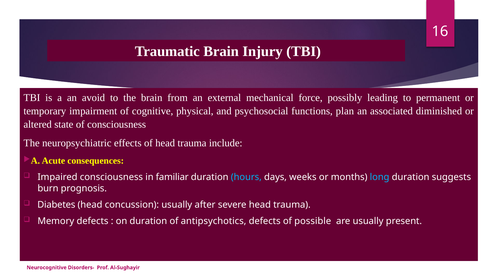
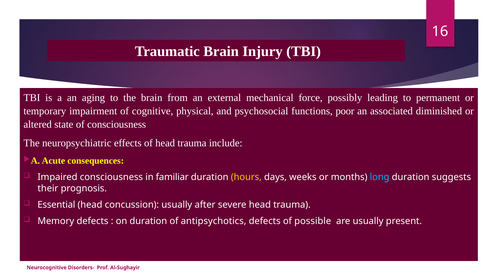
avoid: avoid -> aging (93, 98)
plan: plan -> poor (345, 111)
hours colour: light blue -> yellow (246, 177)
burn: burn -> their (48, 188)
Diabetes: Diabetes -> Essential (56, 205)
